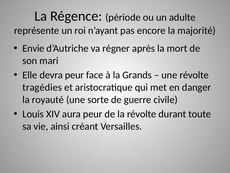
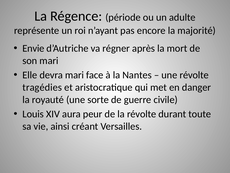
devra peur: peur -> mari (74, 75)
Grands: Grands -> Nantes (137, 75)
